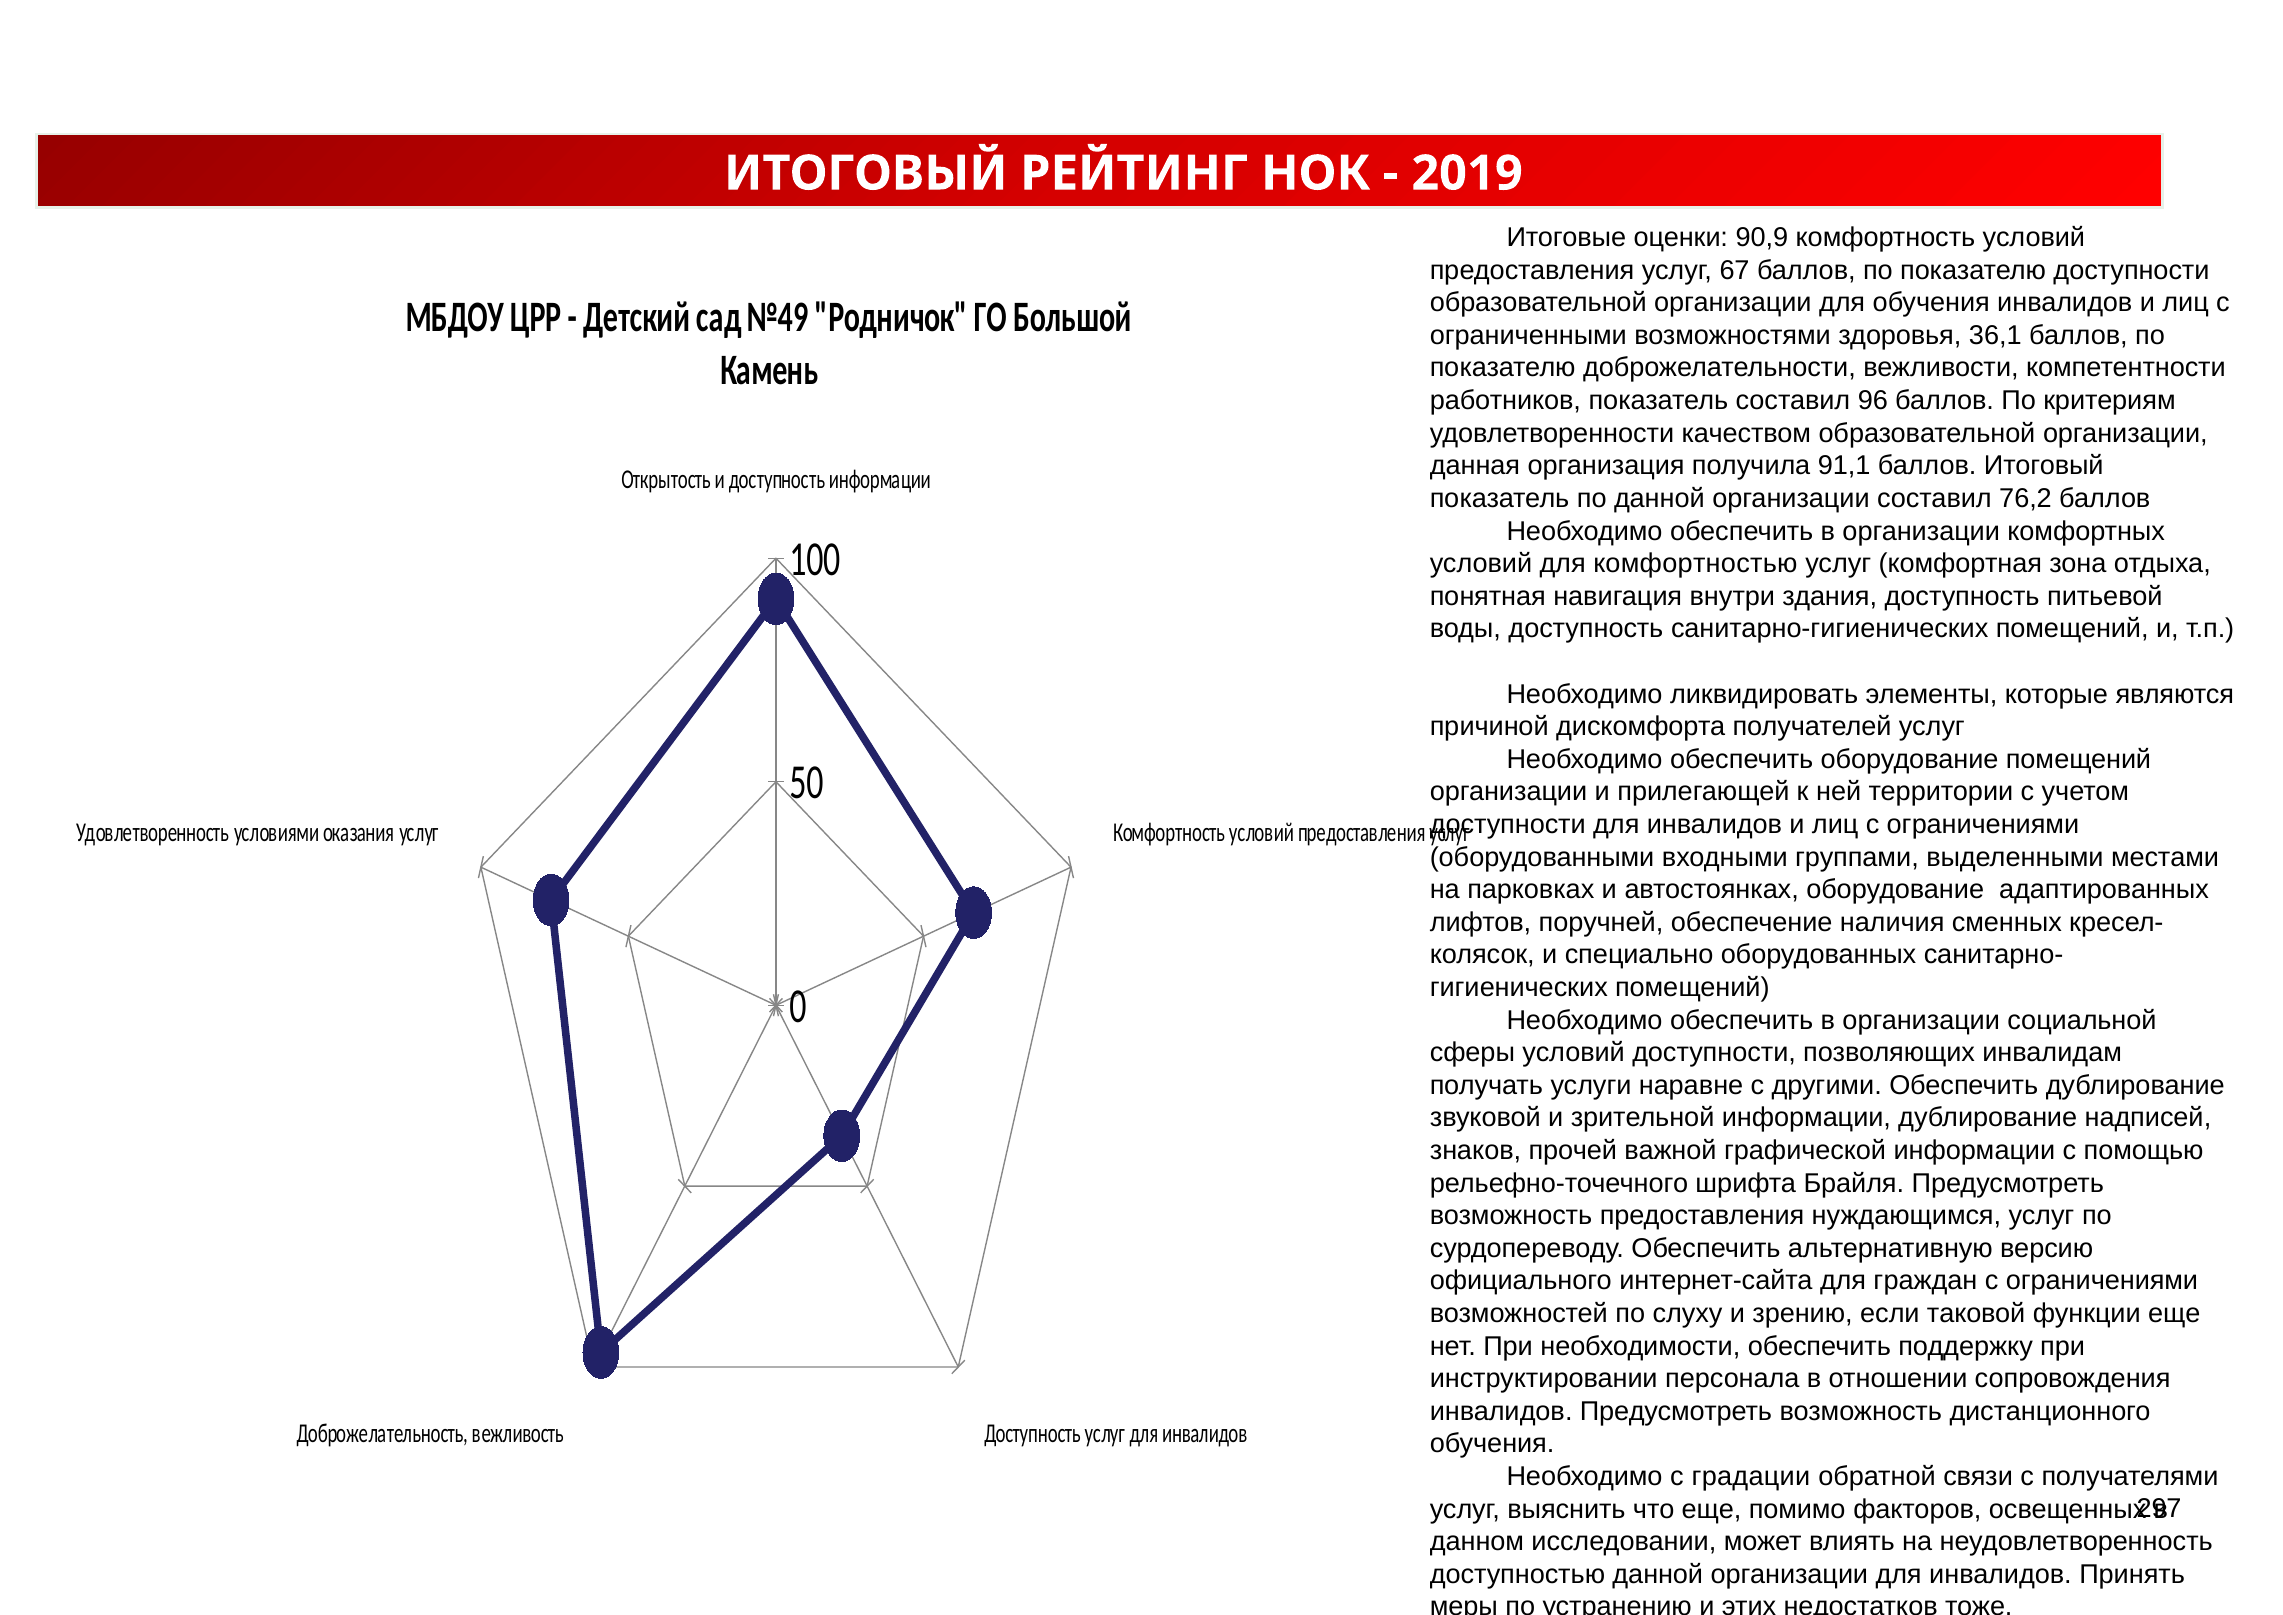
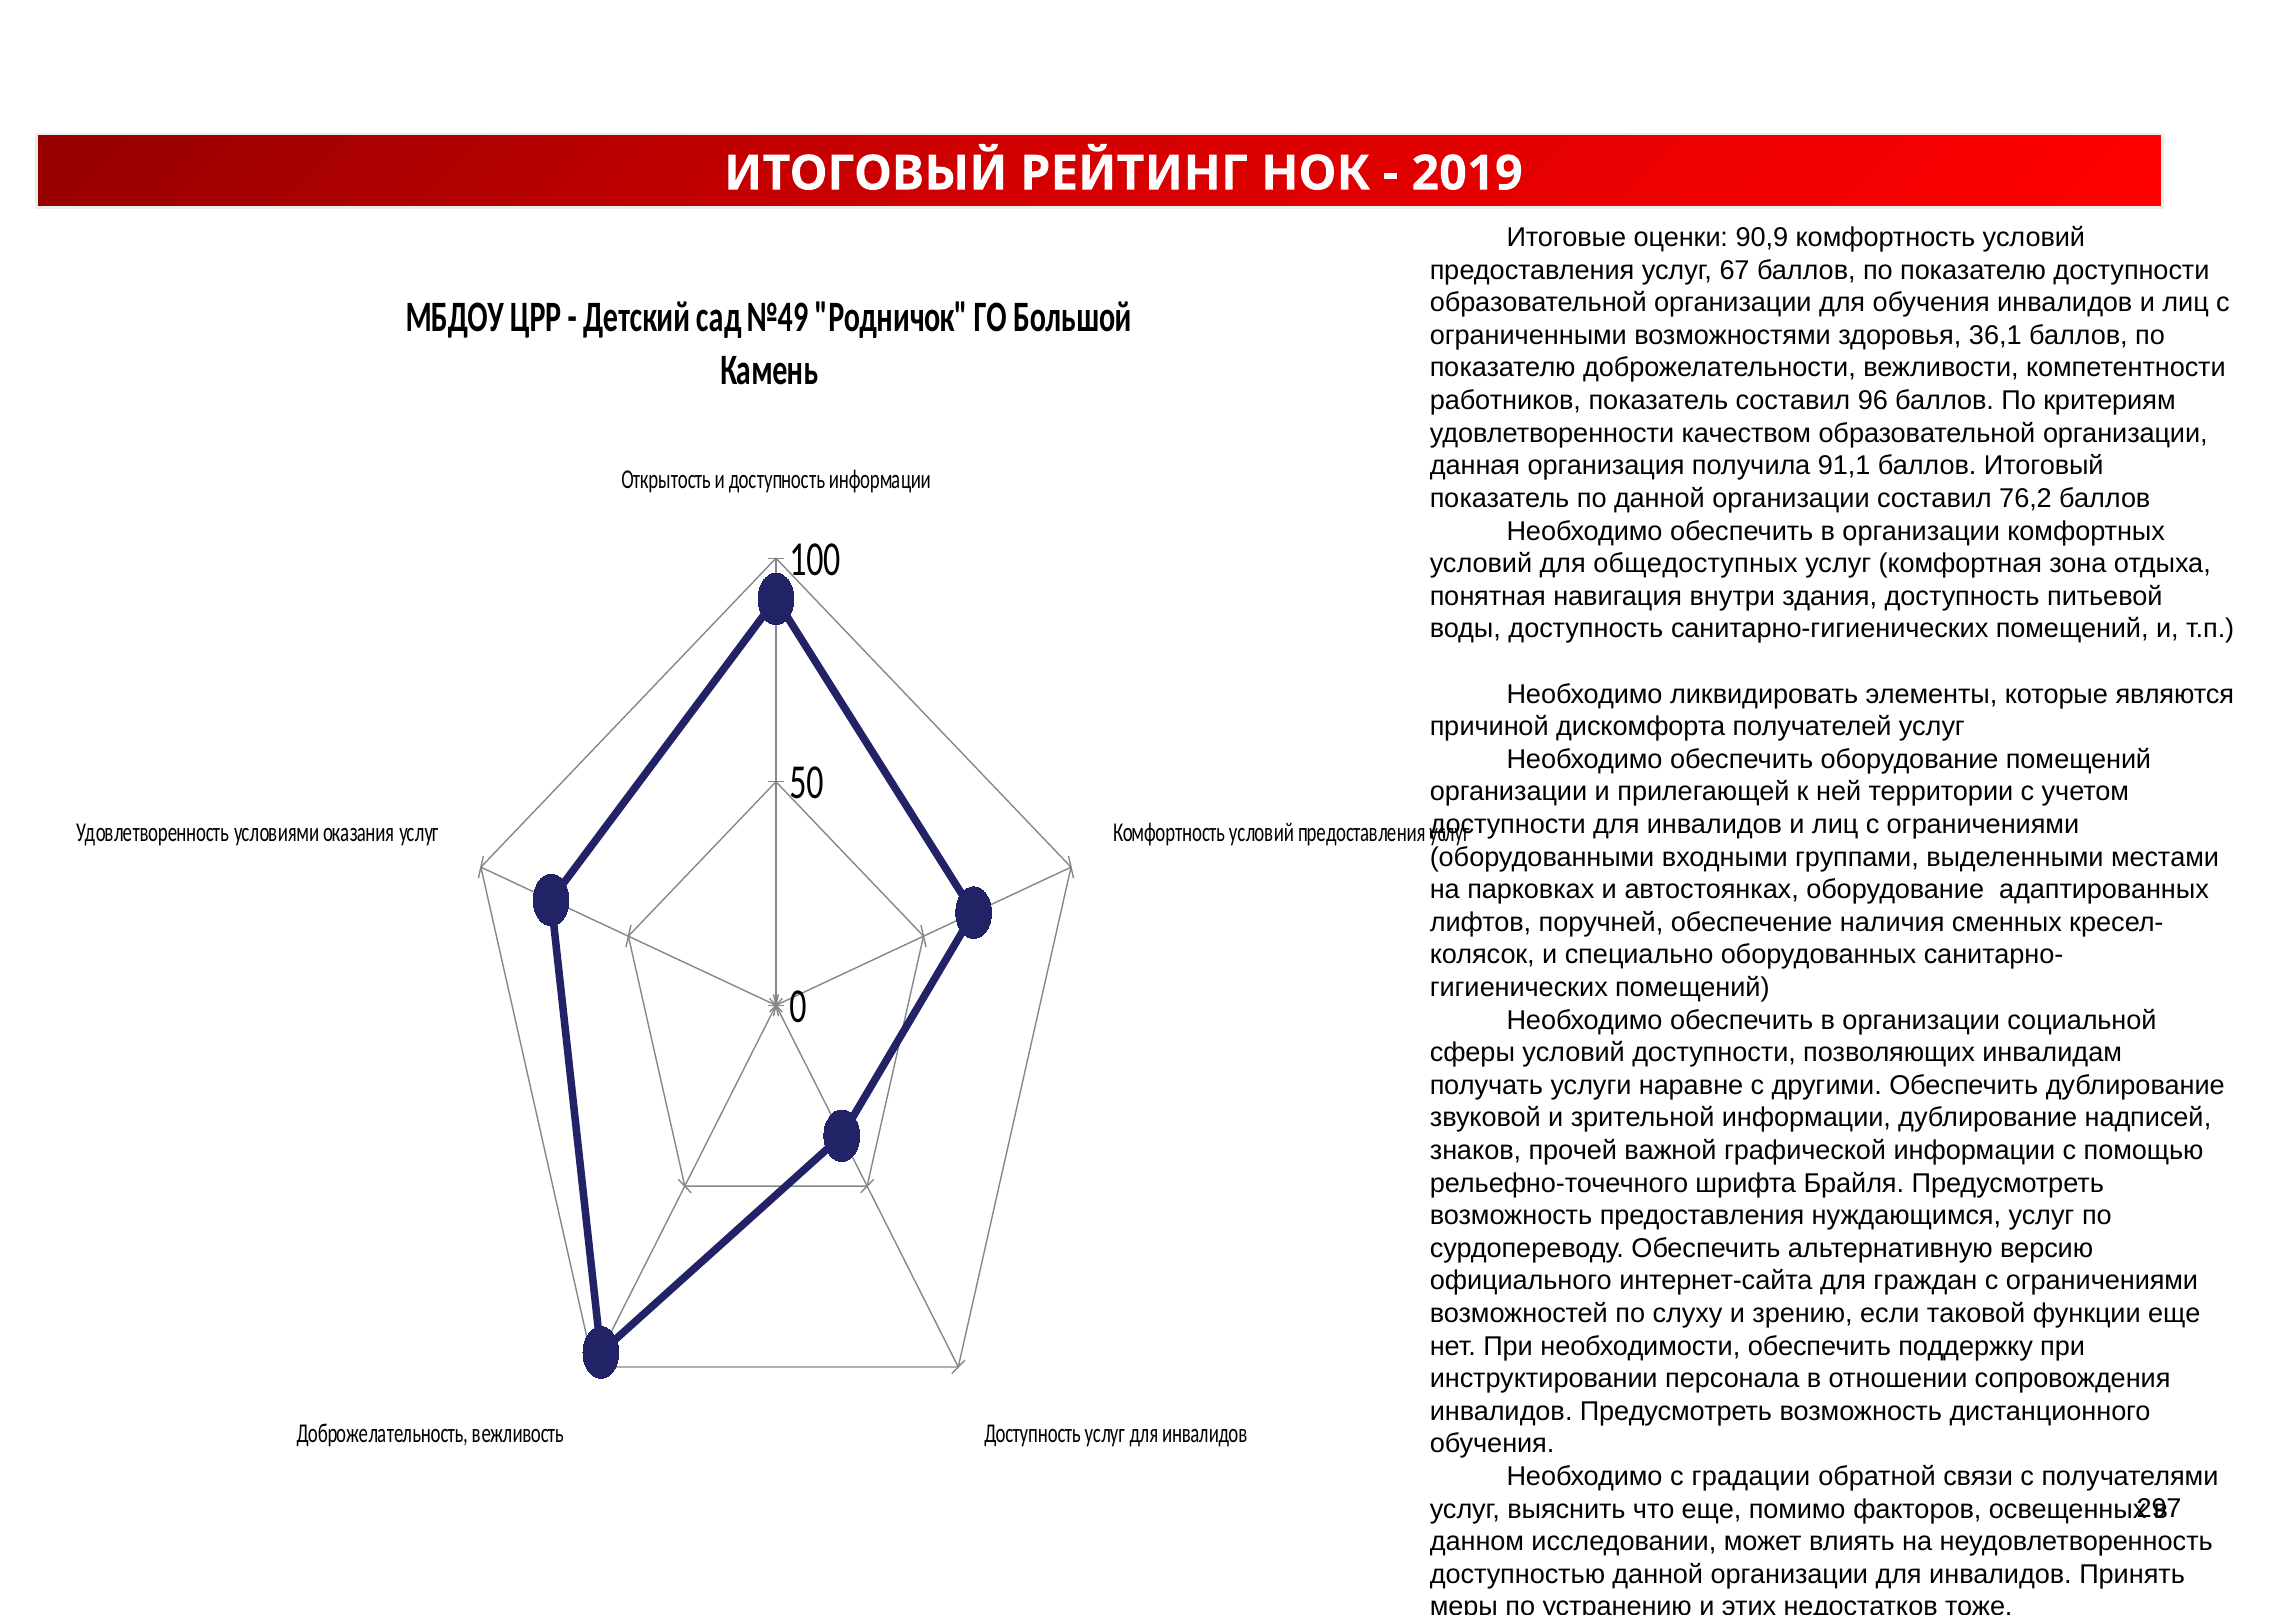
комфортностью: комфортностью -> общедоступных (1695, 563)
